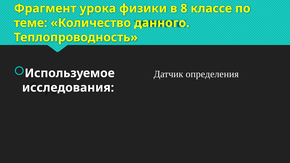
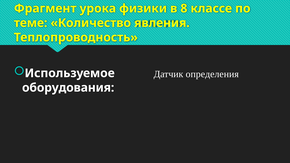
данного: данного -> явления (162, 23)
исследования: исследования -> оборудования (68, 88)
